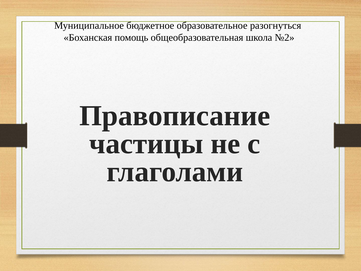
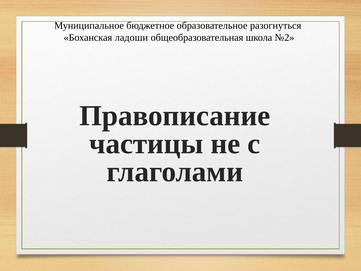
помощь: помощь -> ладоши (131, 37)
